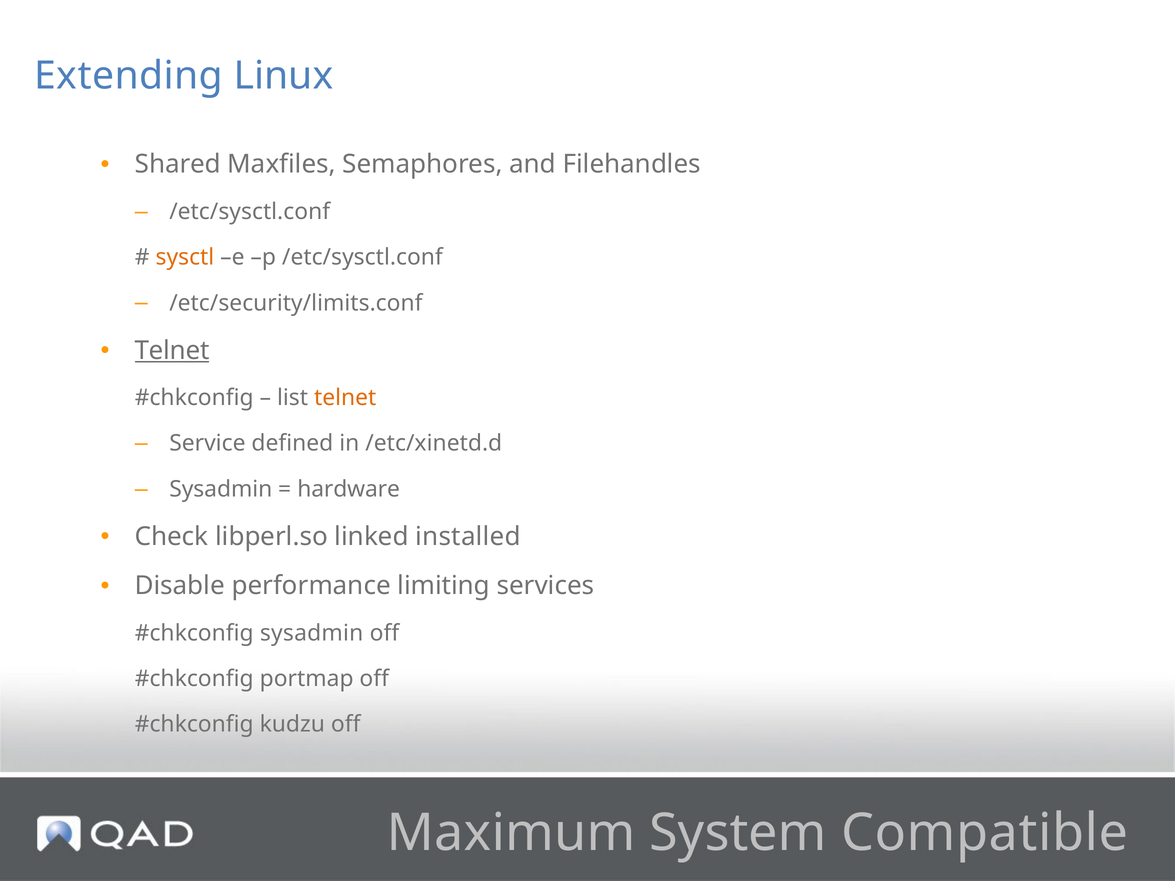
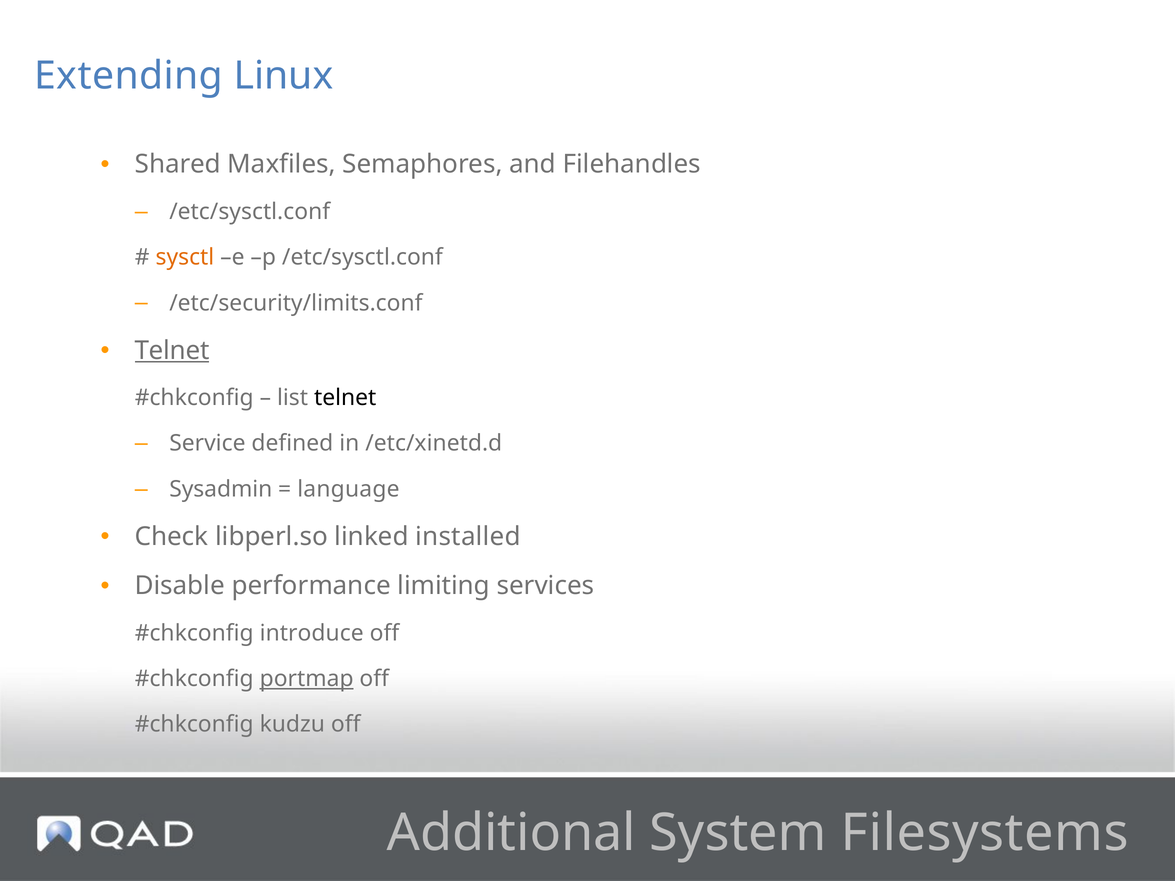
telnet colour: orange -> black (345, 398)
hardware: hardware -> language (348, 489)
sysadmin: sysadmin -> introduce (312, 633)
portmap underline: none -> present (307, 679)
Maximum: Maximum -> Additional (511, 833)
Compatible: Compatible -> Filesystems (985, 833)
